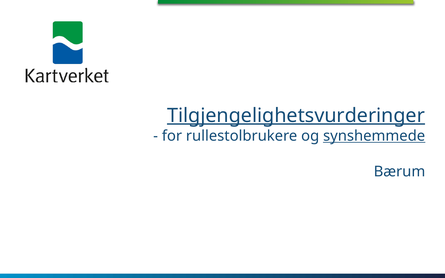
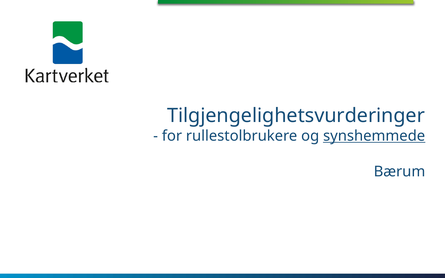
Tilgjengelighetsvurderinger underline: present -> none (296, 116)
